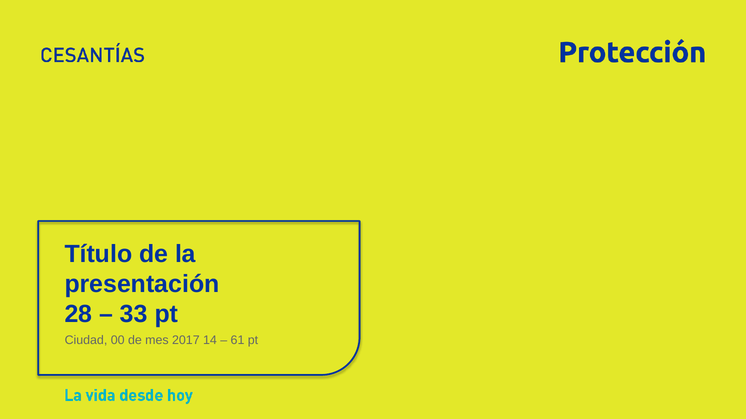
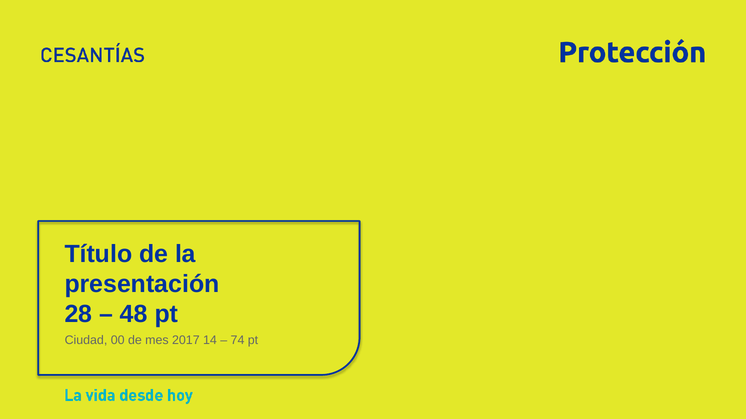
33: 33 -> 48 (134, 314)
61: 61 -> 74 (238, 341)
